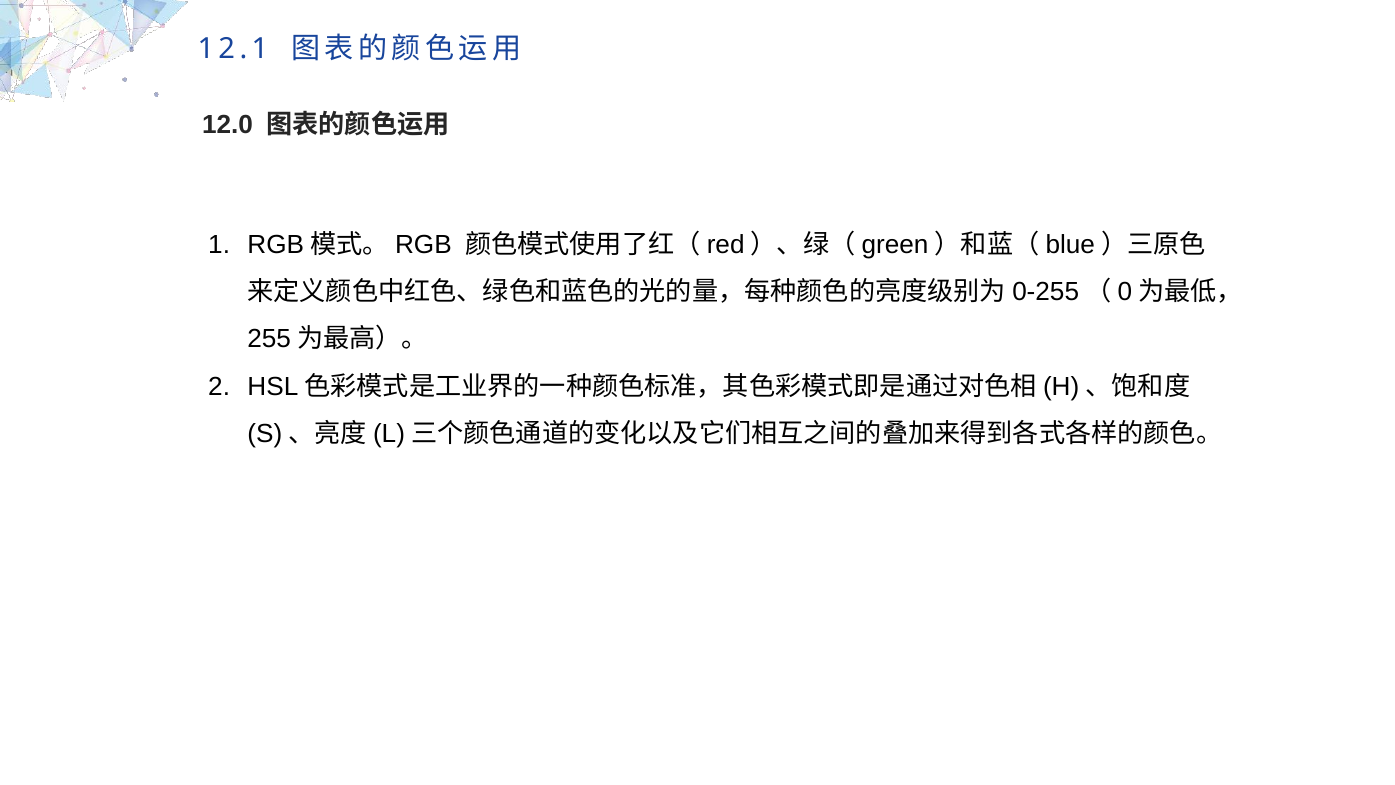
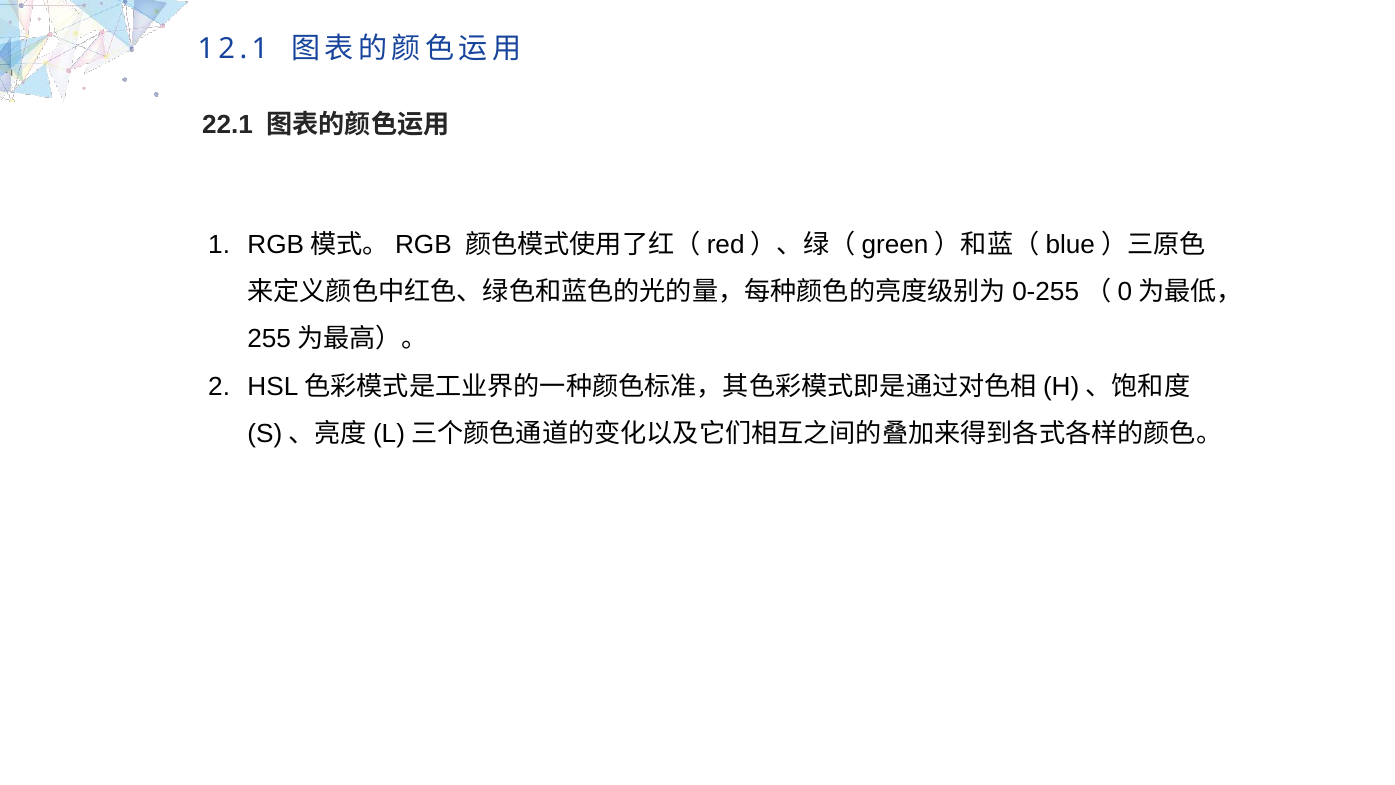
12.0: 12.0 -> 22.1 (227, 124)
